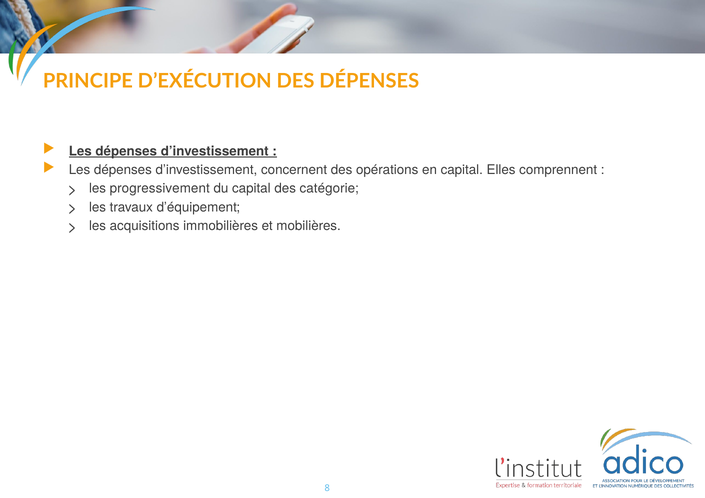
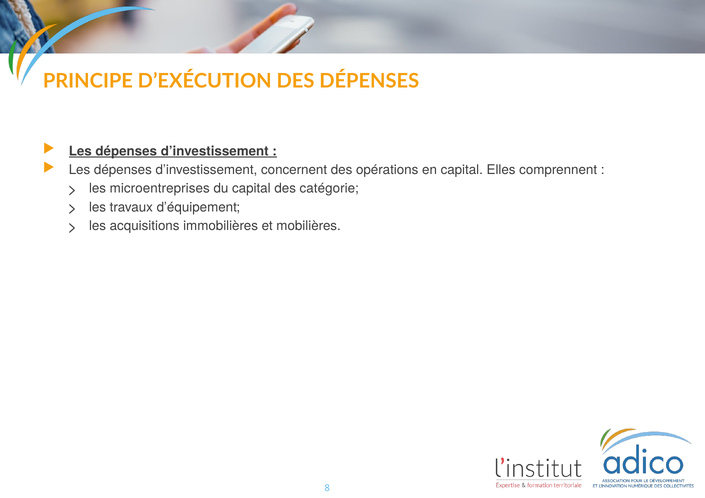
progressivement: progressivement -> microentreprises (160, 189)
